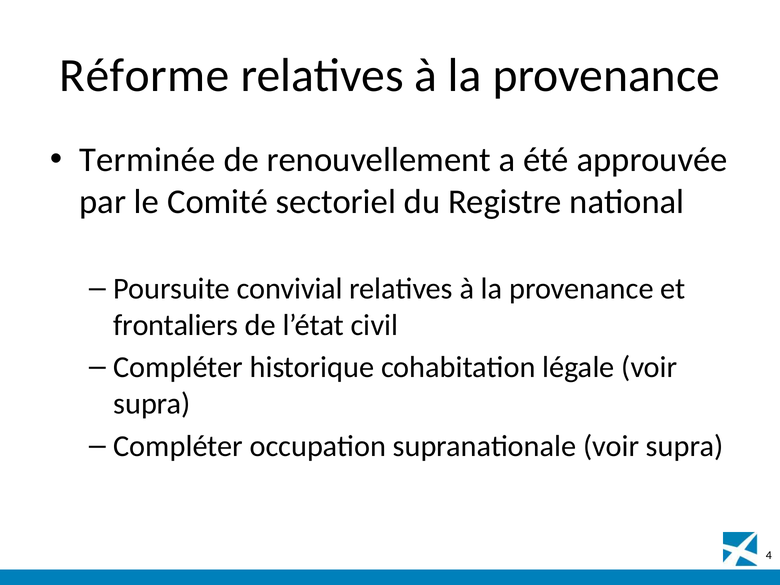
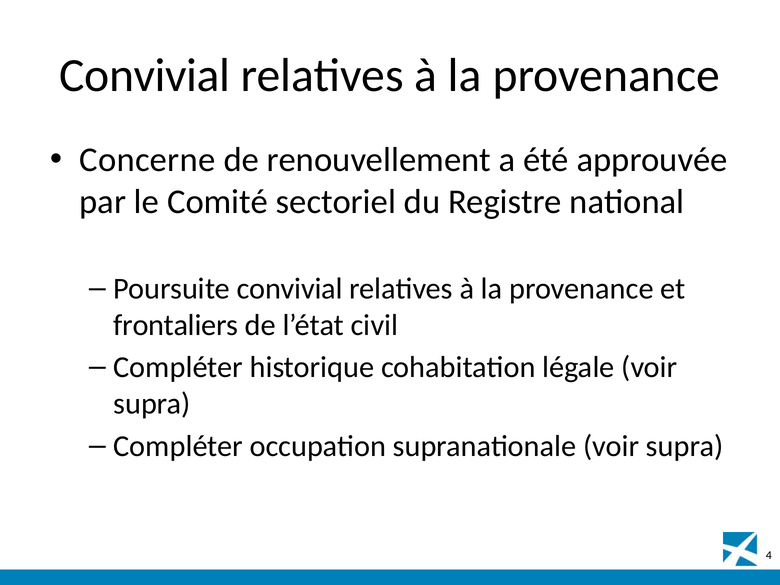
Réforme: Réforme -> Convivial (145, 76)
Terminée: Terminée -> Concerne (147, 160)
